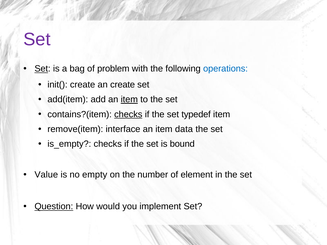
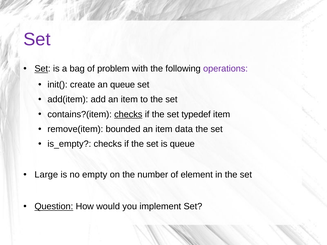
operations colour: blue -> purple (226, 69)
an create: create -> queue (123, 85)
item underline: present -> none (129, 100)
interface: interface -> bounded (123, 129)
is bound: bound -> queue (182, 144)
Value: Value -> Large (46, 175)
